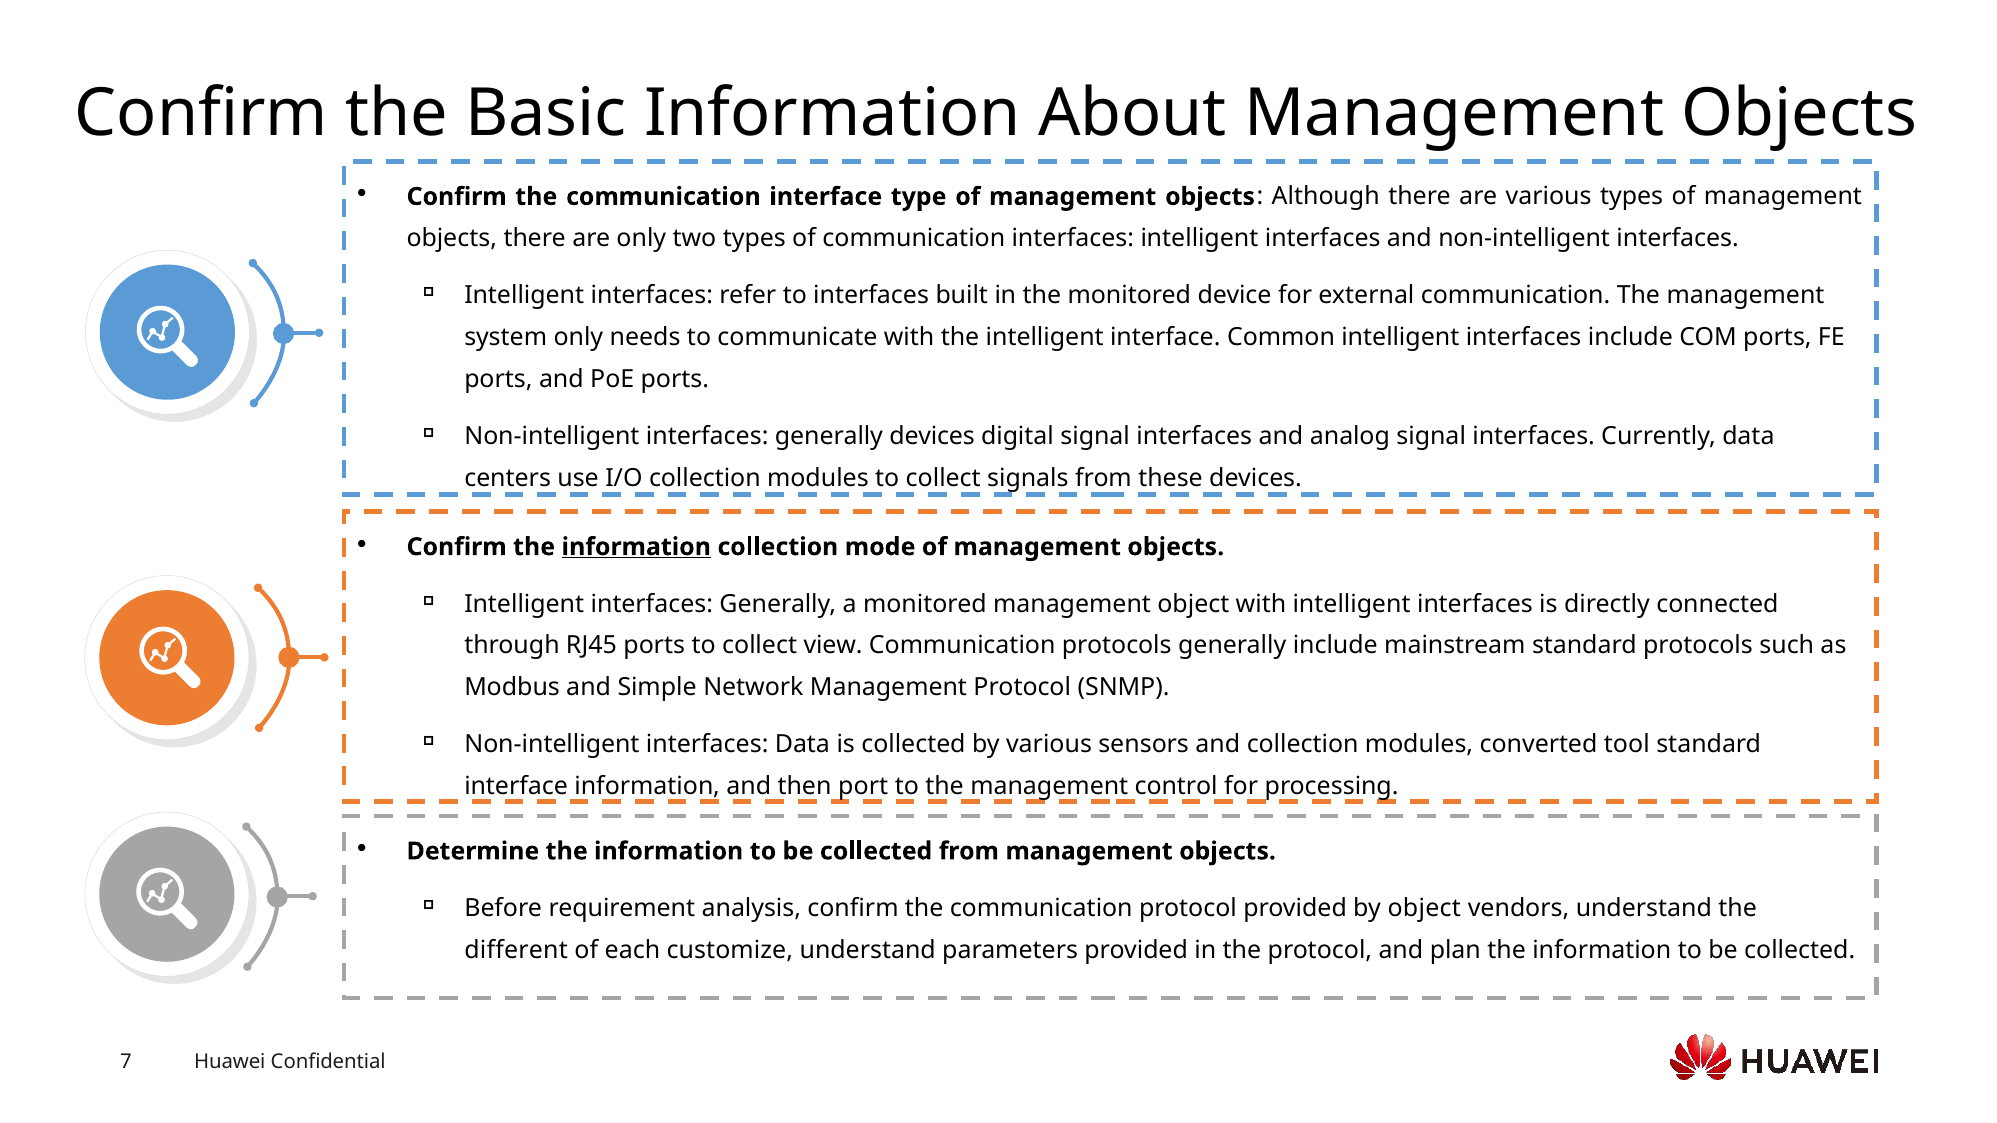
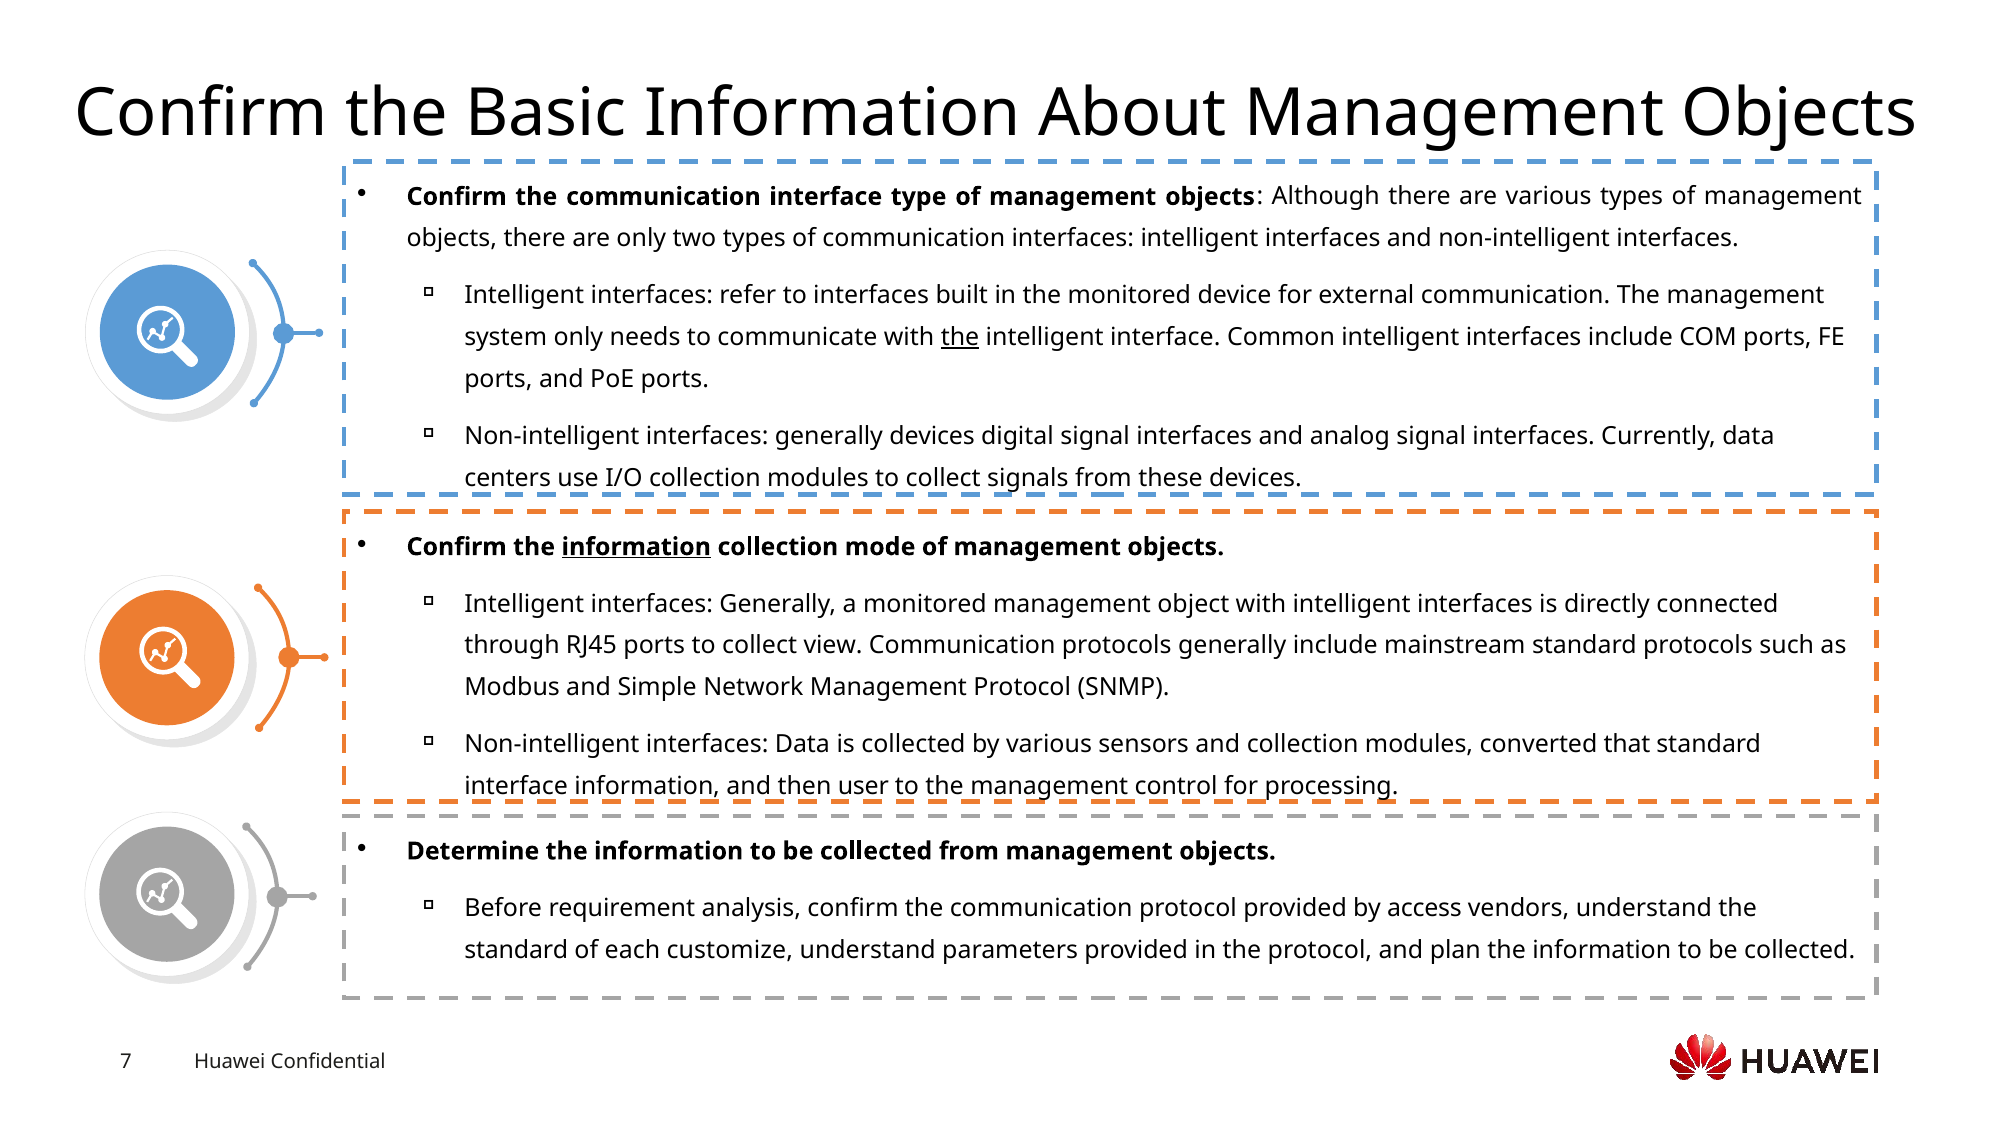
the underline: none -> present (960, 337)
tool: tool -> that (1627, 745)
port: port -> user (863, 787)
by object: object -> access (1424, 908)
different: different -> standard (516, 950)
